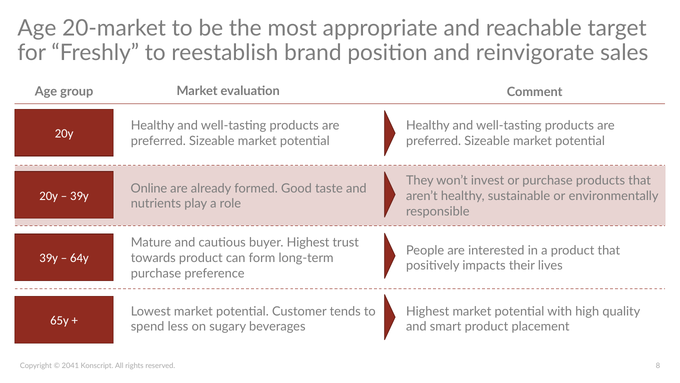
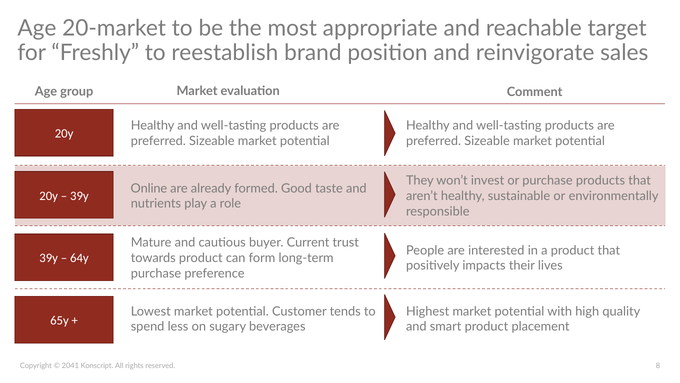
buyer Highest: Highest -> Current (308, 242)
